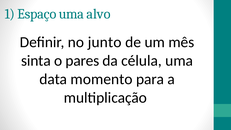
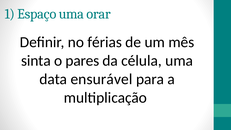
alvo: alvo -> orar (99, 14)
junto: junto -> férias (105, 42)
momento: momento -> ensurável (101, 79)
